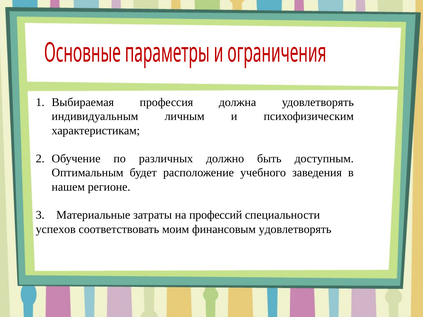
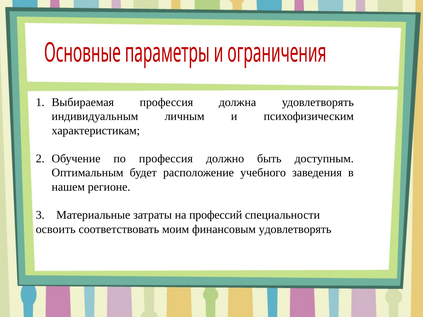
по различных: различных -> профессия (166, 159)
успехов: успехов -> освоить (56, 229)
